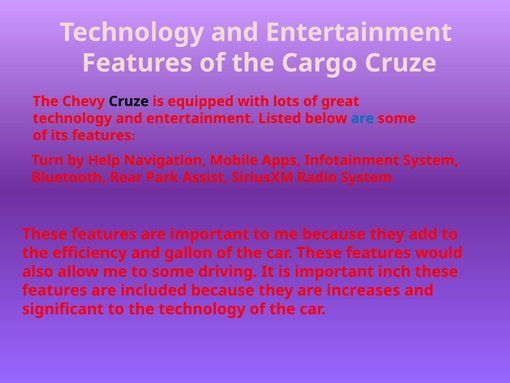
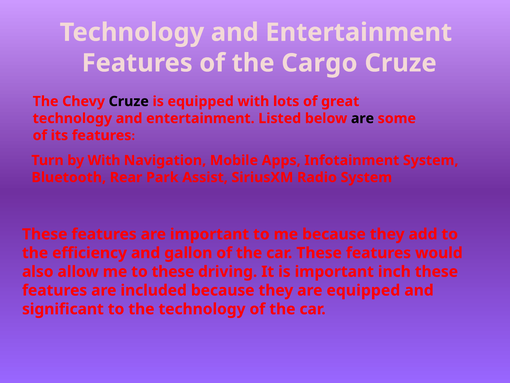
are colour: blue -> black (362, 118)
by Help: Help -> With (104, 160)
to some: some -> these (173, 271)
are increases: increases -> equipped (363, 290)
